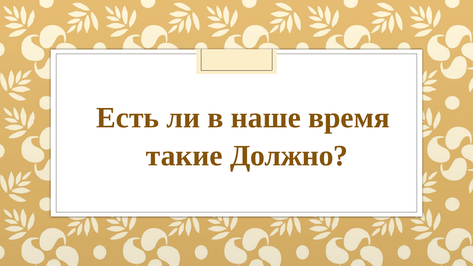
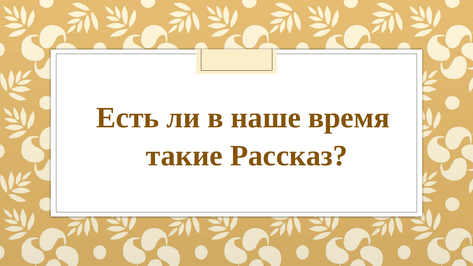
Должно: Должно -> Рассказ (289, 156)
